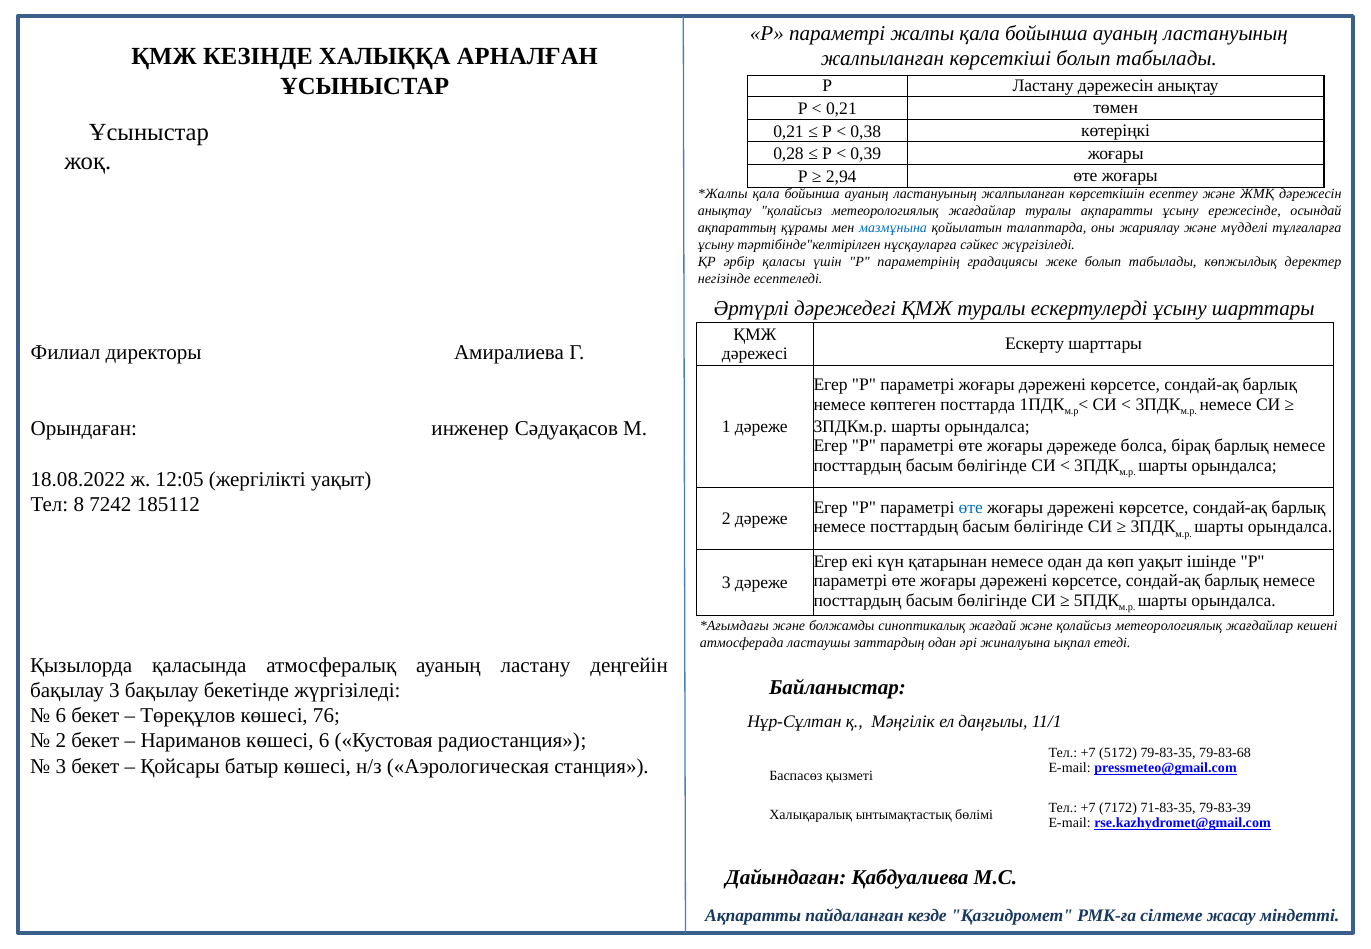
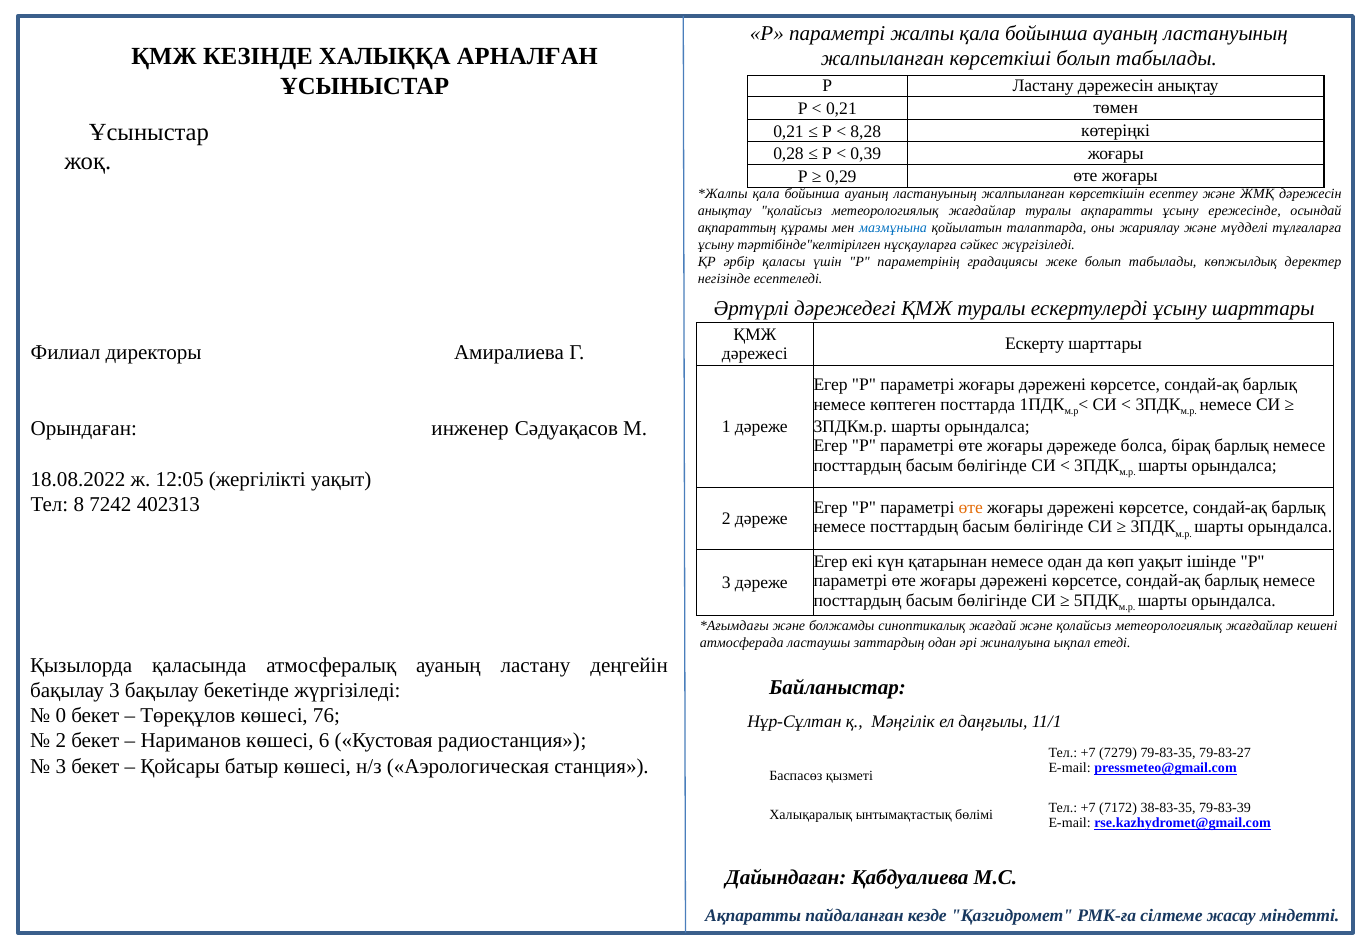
0,38: 0,38 -> 8,28 (866, 131)
2,94: 2,94 -> 0,29 (841, 177)
185112: 185112 -> 402313 (168, 505)
өте colour: blue -> orange (971, 508)
6: 6 -> 0 (61, 716)
5172: 5172 -> 7279 (1118, 753)
79-83-68: 79-83-68 -> 79-83-27 (1225, 753)
71-83-35: 71-83-35 -> 38-83-35 (1168, 808)
